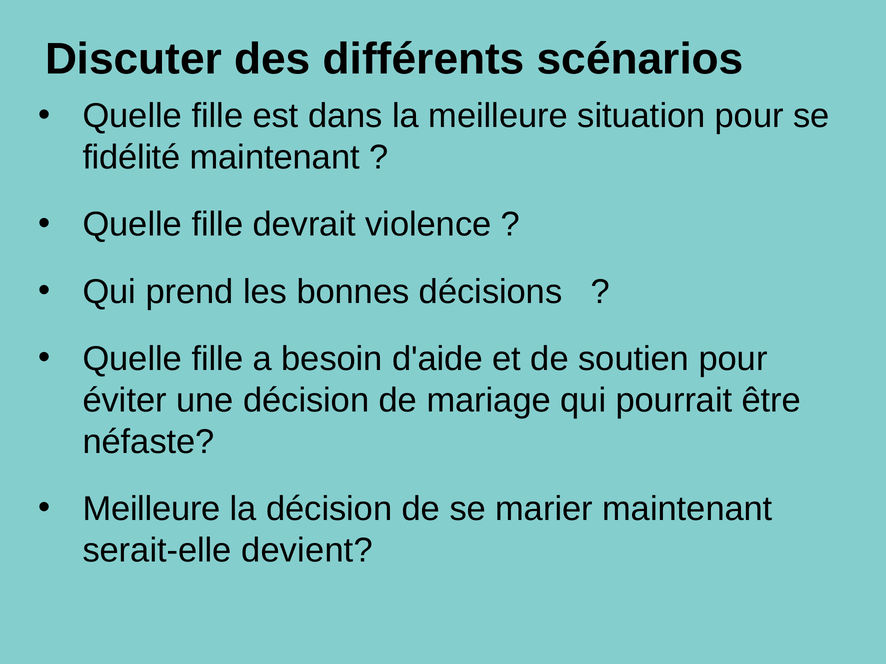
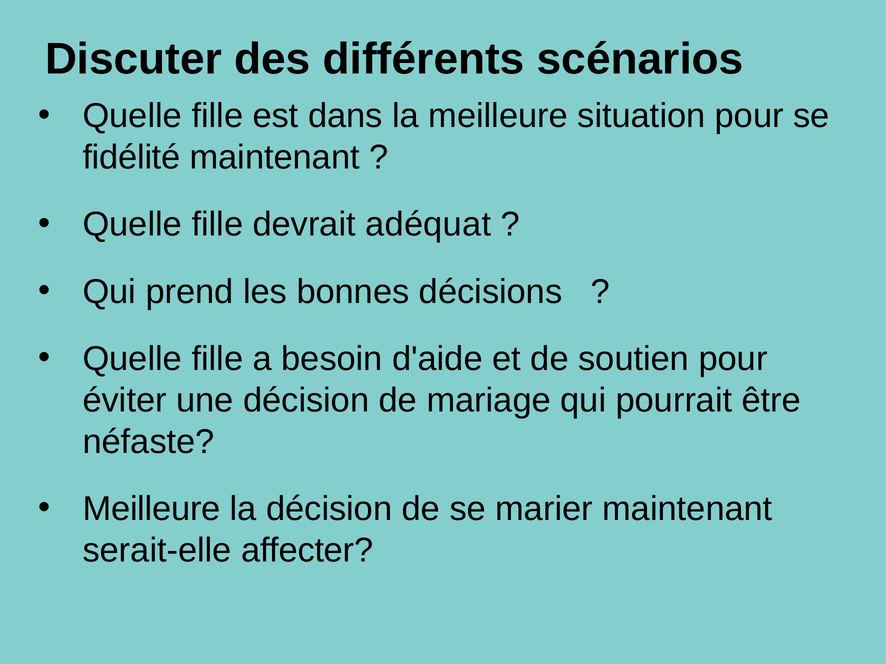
violence: violence -> adéquat (428, 225)
devient: devient -> affecter (307, 551)
